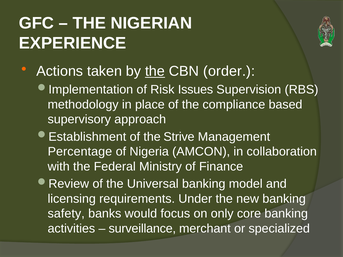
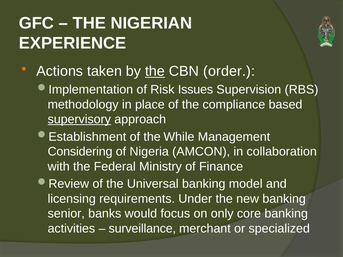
supervisory underline: none -> present (79, 119)
Strive: Strive -> While (179, 137)
Percentage: Percentage -> Considering (80, 152)
safety: safety -> senior (66, 214)
